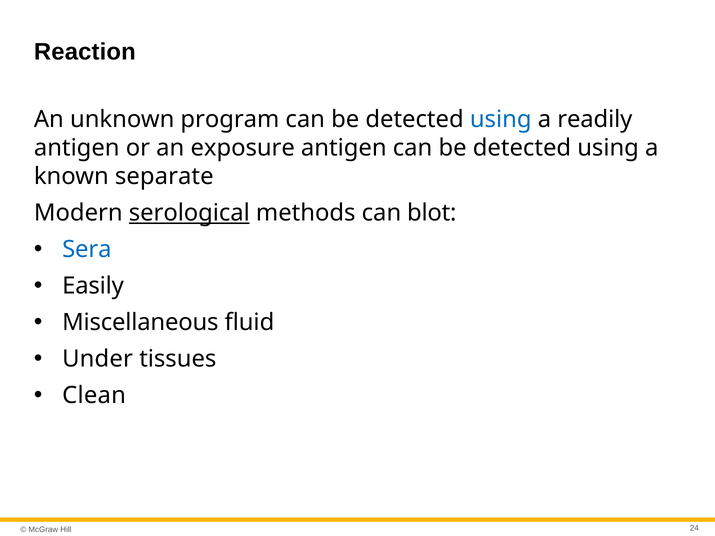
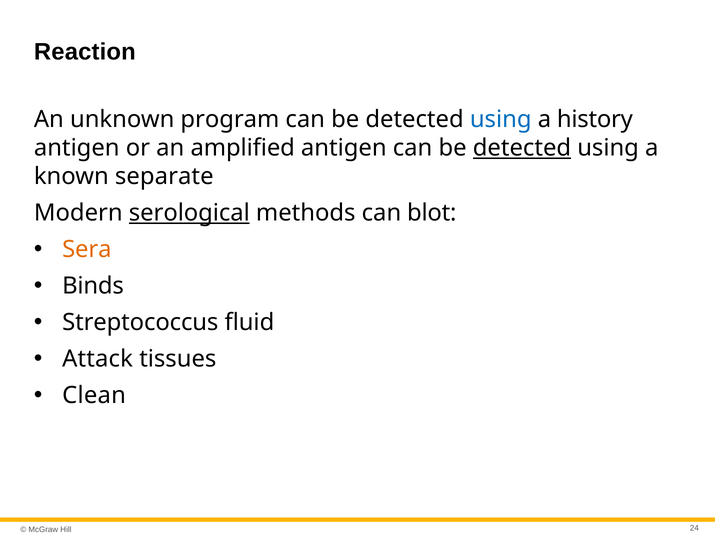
readily: readily -> history (595, 119)
exposure: exposure -> amplified (243, 148)
detected underline: none -> present (522, 148)
Sera colour: blue -> orange (87, 250)
Easily: Easily -> Binds (93, 286)
Miscellaneous: Miscellaneous -> Streptococcus (140, 323)
Under: Under -> Attack (98, 359)
